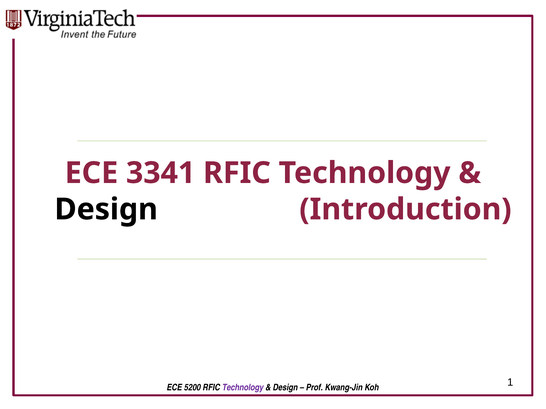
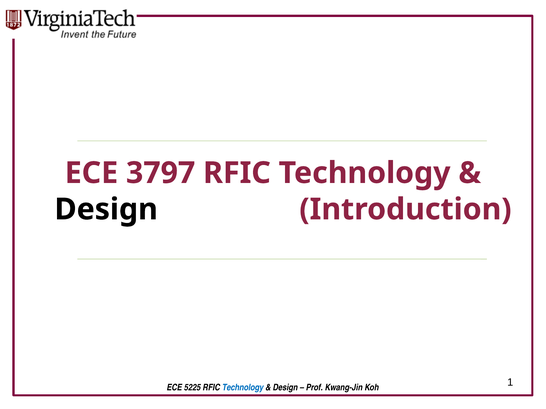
3341: 3341 -> 3797 (161, 173)
5200: 5200 -> 5225 (192, 388)
Technology colour: purple -> blue (243, 388)
